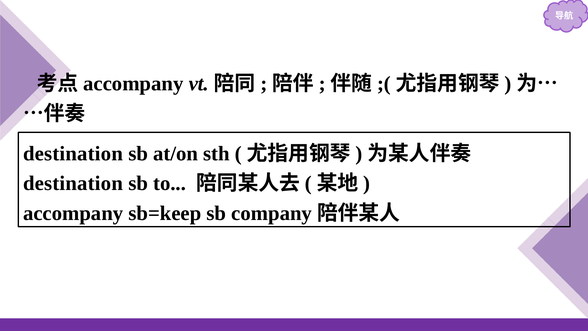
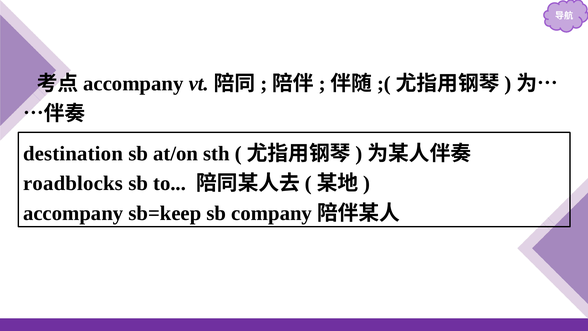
destination: destination -> roadblocks (73, 183)
